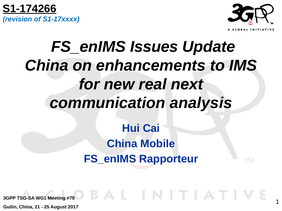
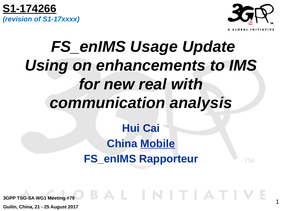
Issues: Issues -> Usage (154, 47)
China: China -> Using (47, 66)
next: next -> with (187, 84)
Mobile underline: none -> present (158, 144)
